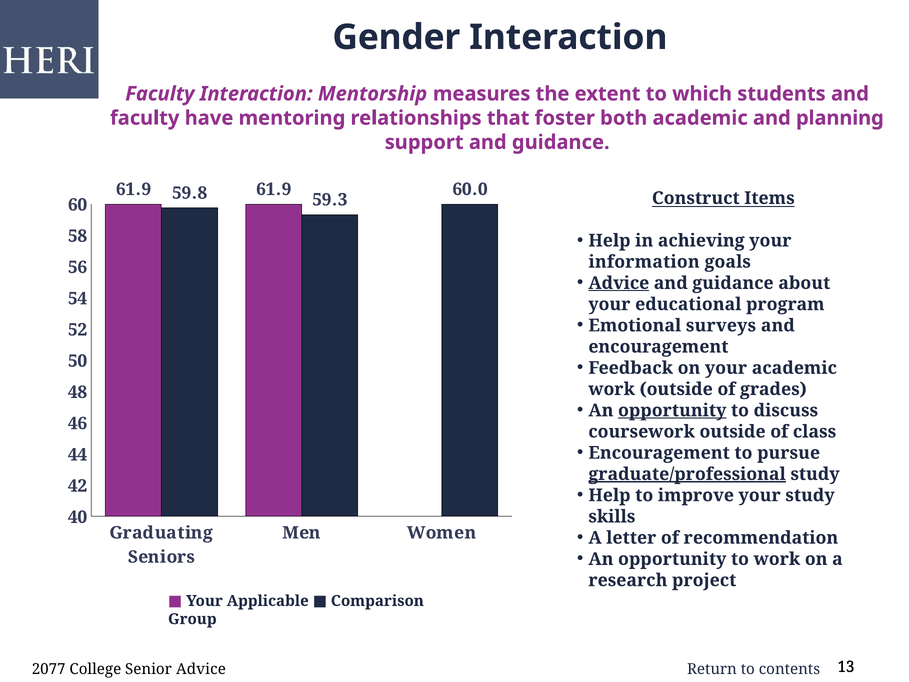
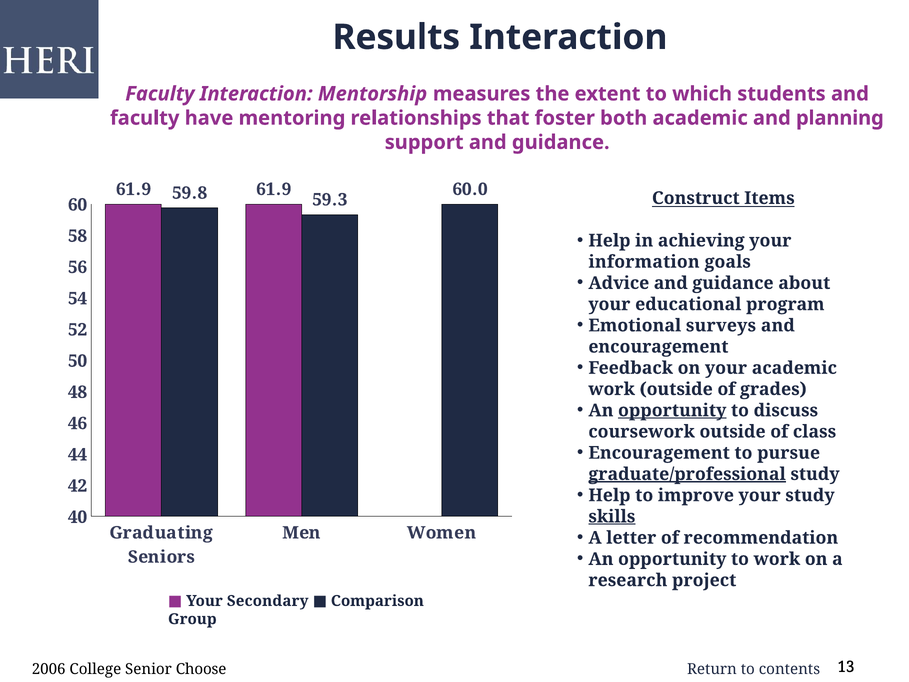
Gender: Gender -> Results (396, 37)
Advice underline: present -> none (619, 283)
skills underline: none -> present (612, 516)
Applicable: Applicable -> Secondary (268, 601)
2077: 2077 -> 2006 (49, 669)
Senior Advice: Advice -> Choose (201, 669)
